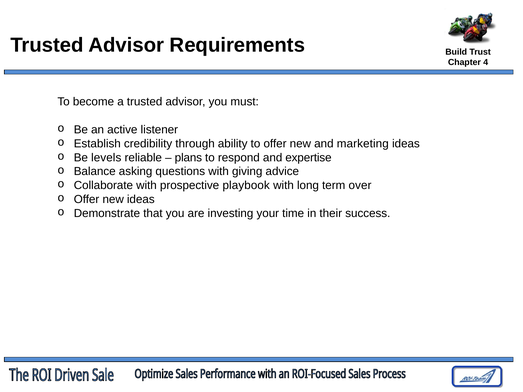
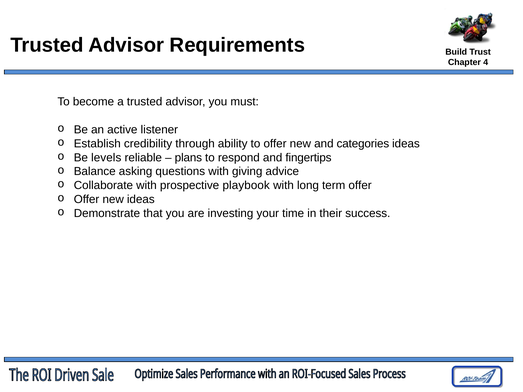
marketing: marketing -> categories (363, 144)
expertise: expertise -> fingertips (308, 158)
term over: over -> offer (360, 186)
